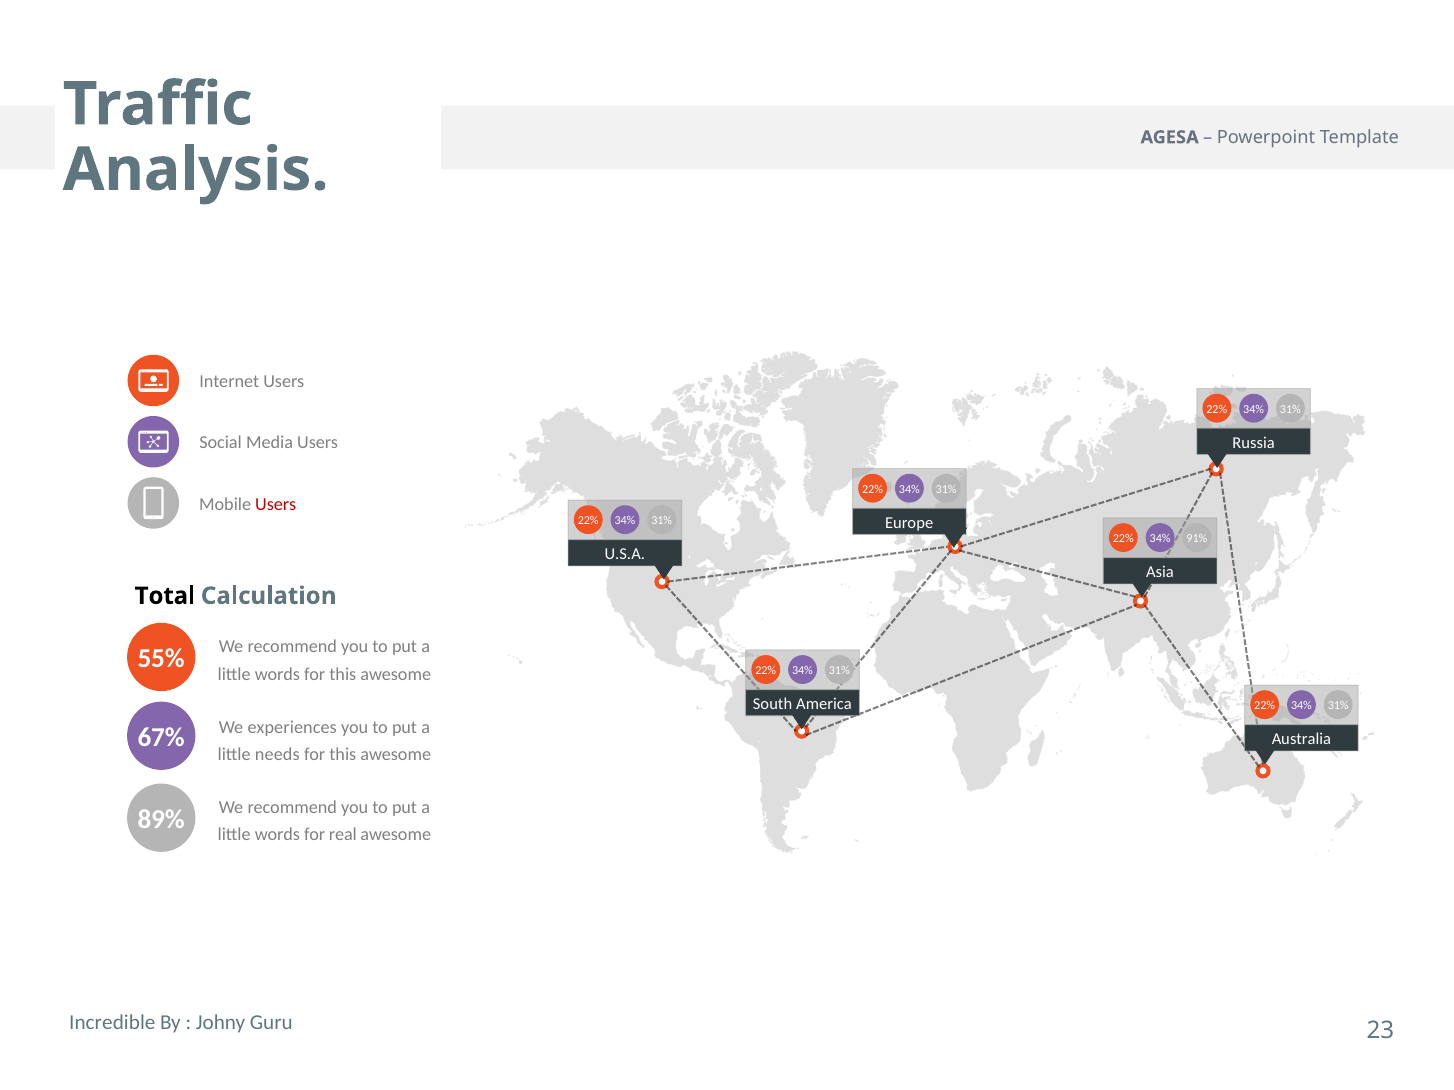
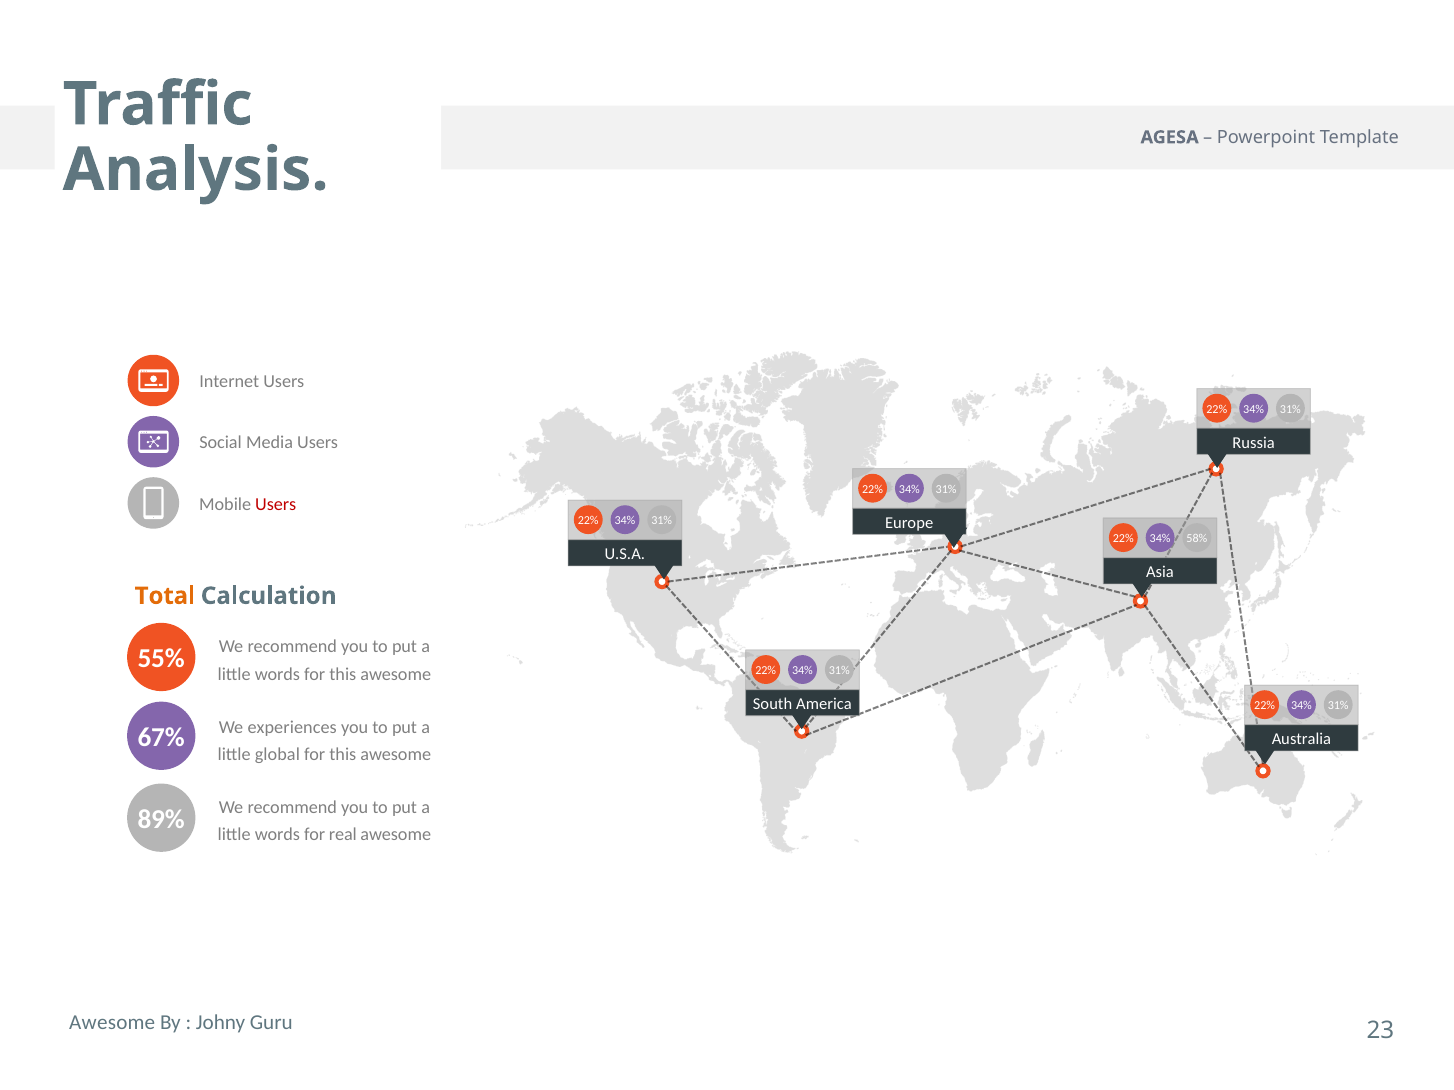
91%: 91% -> 58% (1197, 539)
Total colour: black -> orange (165, 596)
needs: needs -> global (277, 755)
Incredible: Incredible -> Awesome (112, 1023)
